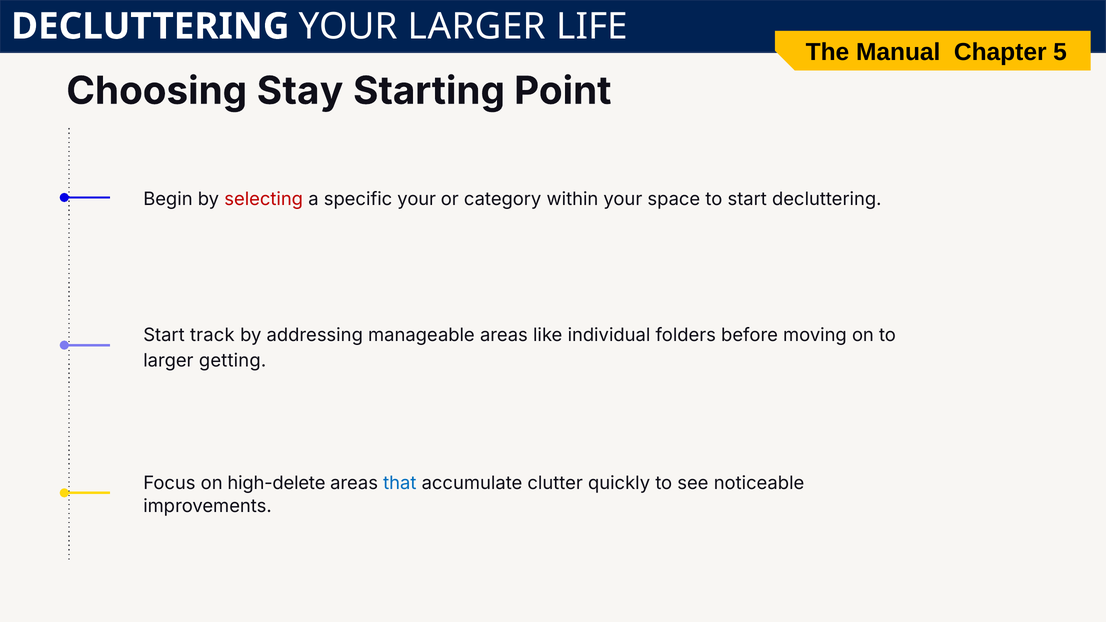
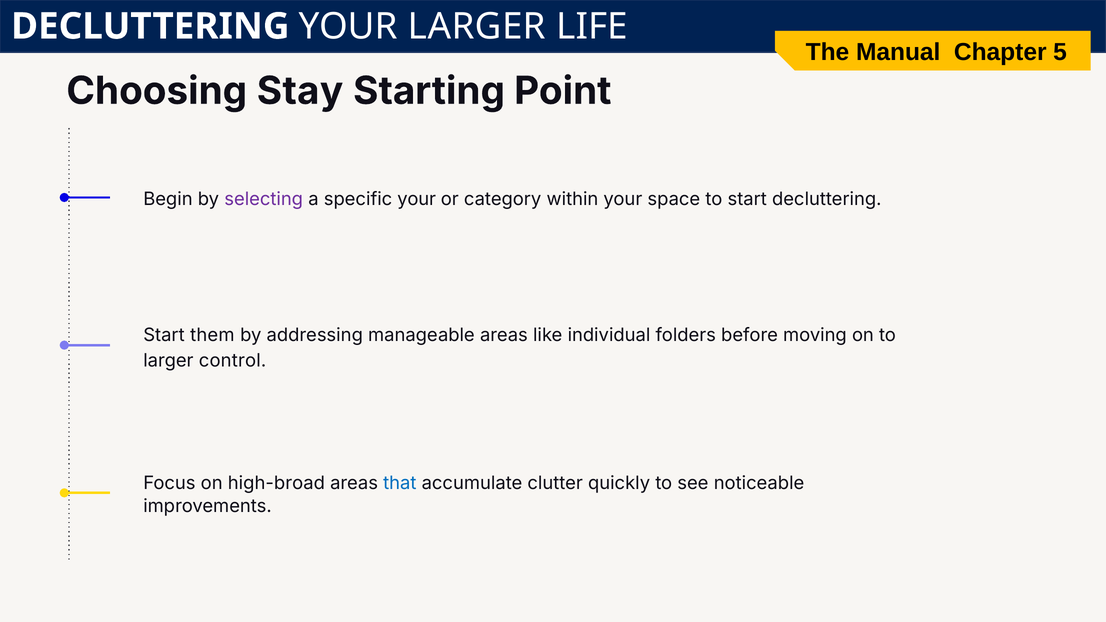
selecting colour: red -> purple (264, 199)
track: track -> them (212, 335)
getting: getting -> control (233, 361)
high-delete: high-delete -> high-broad (276, 483)
